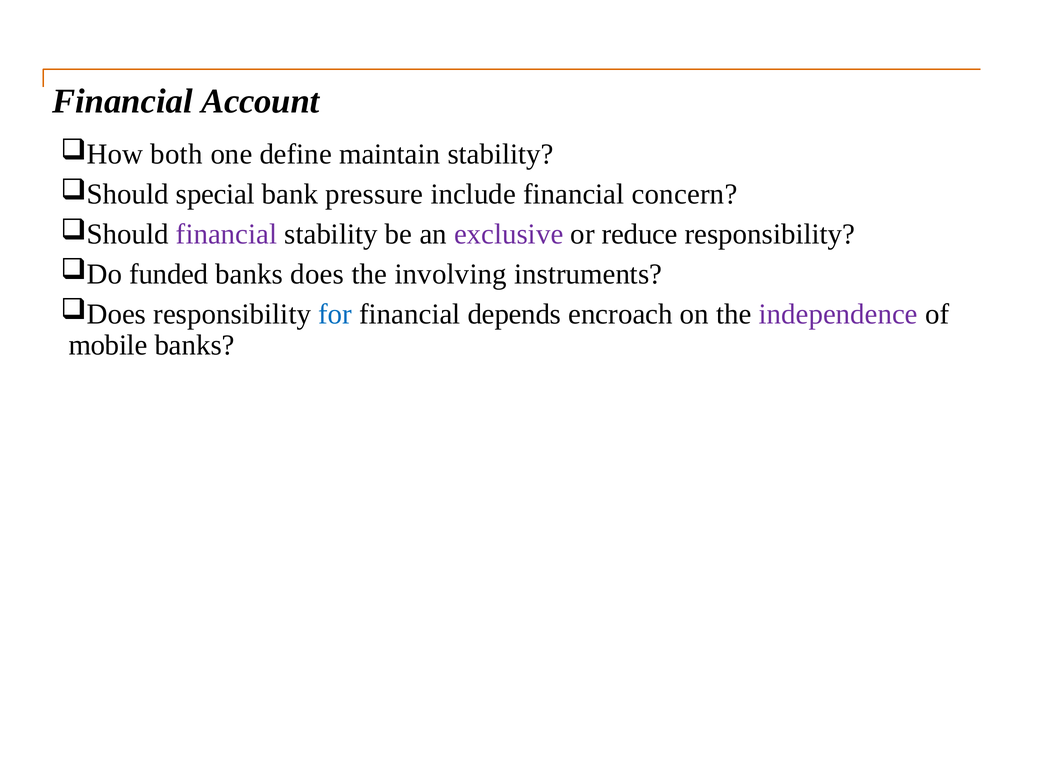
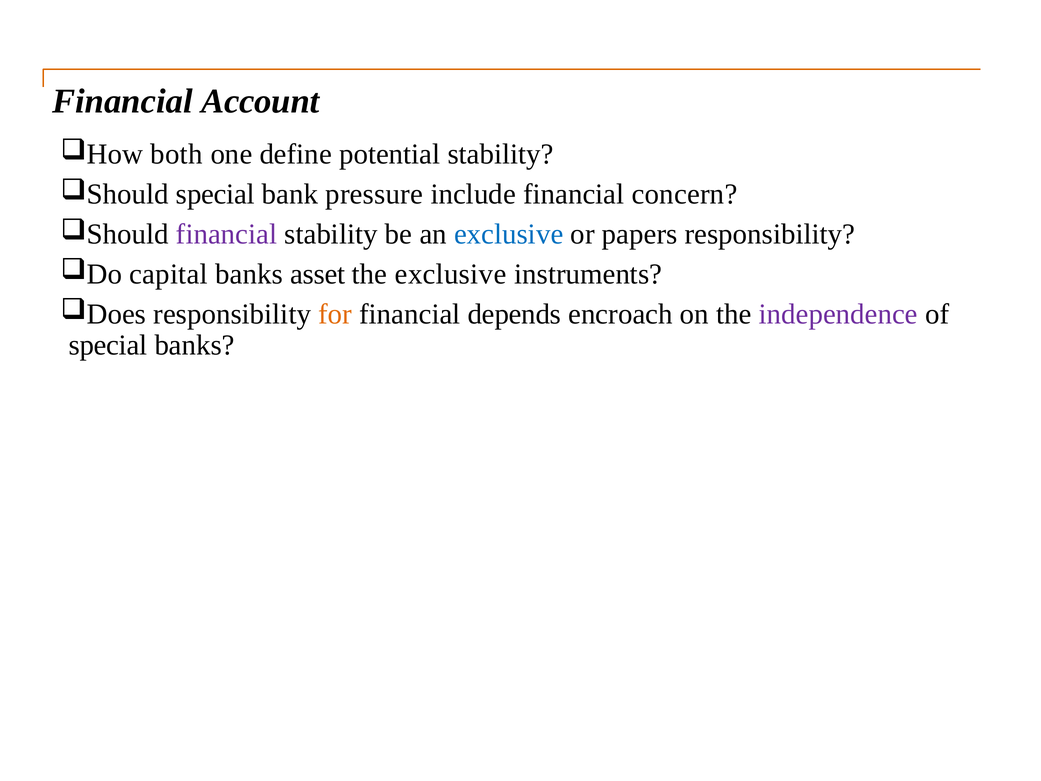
maintain: maintain -> potential (390, 154)
exclusive colour: purple -> blue (509, 234)
reduce: reduce -> papers (640, 234)
funded: funded -> capital (168, 274)
does: does -> asset (318, 274)
the involving: involving -> exclusive (451, 274)
for colour: blue -> orange (335, 314)
mobile: mobile -> special (108, 345)
